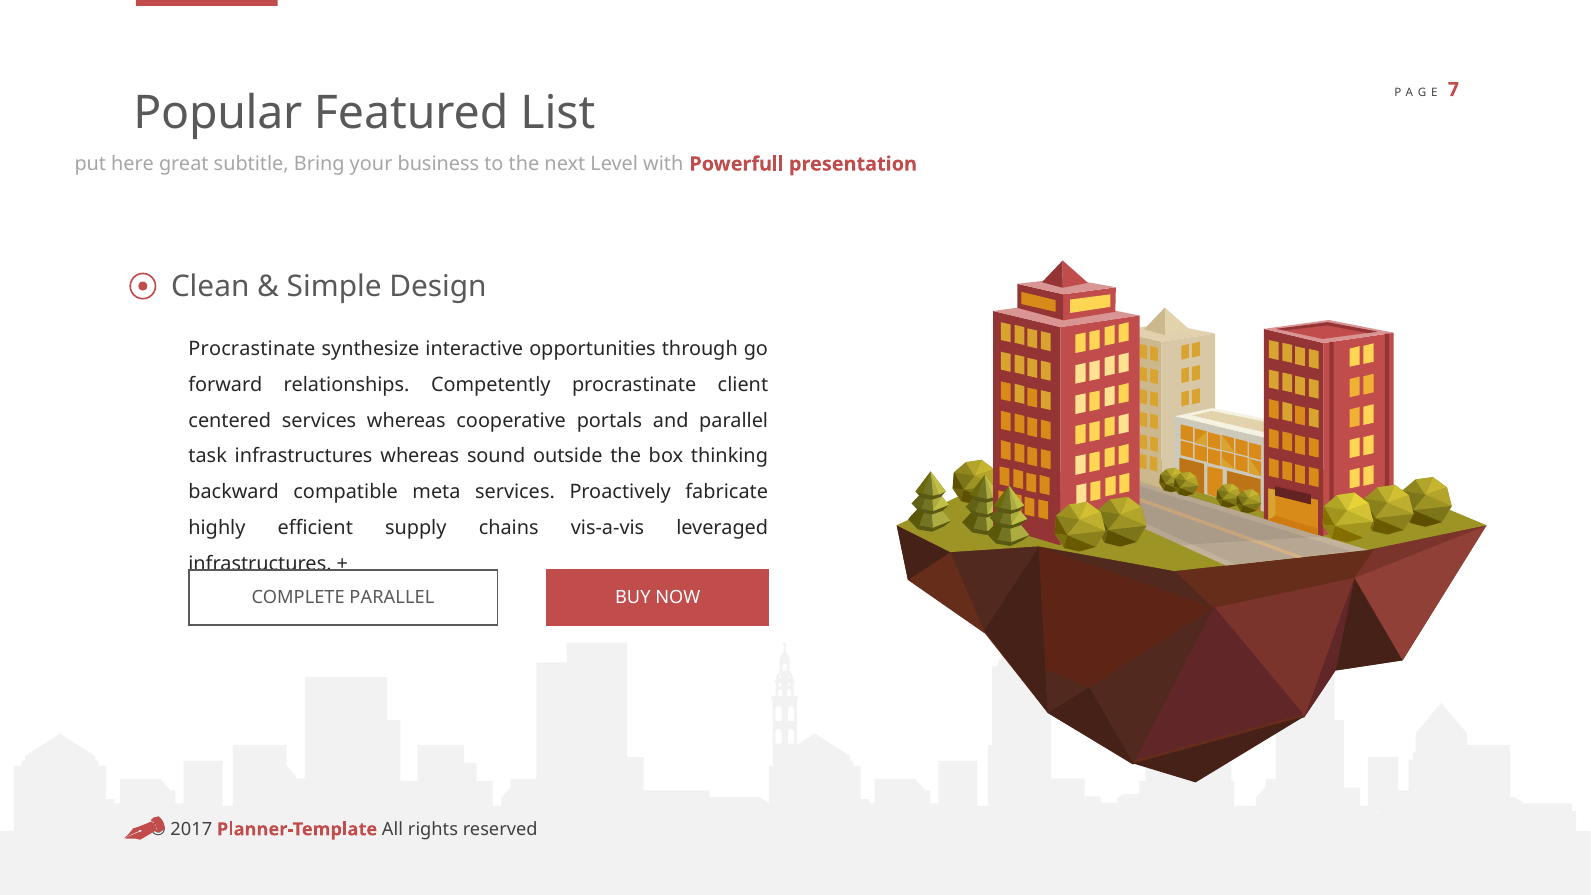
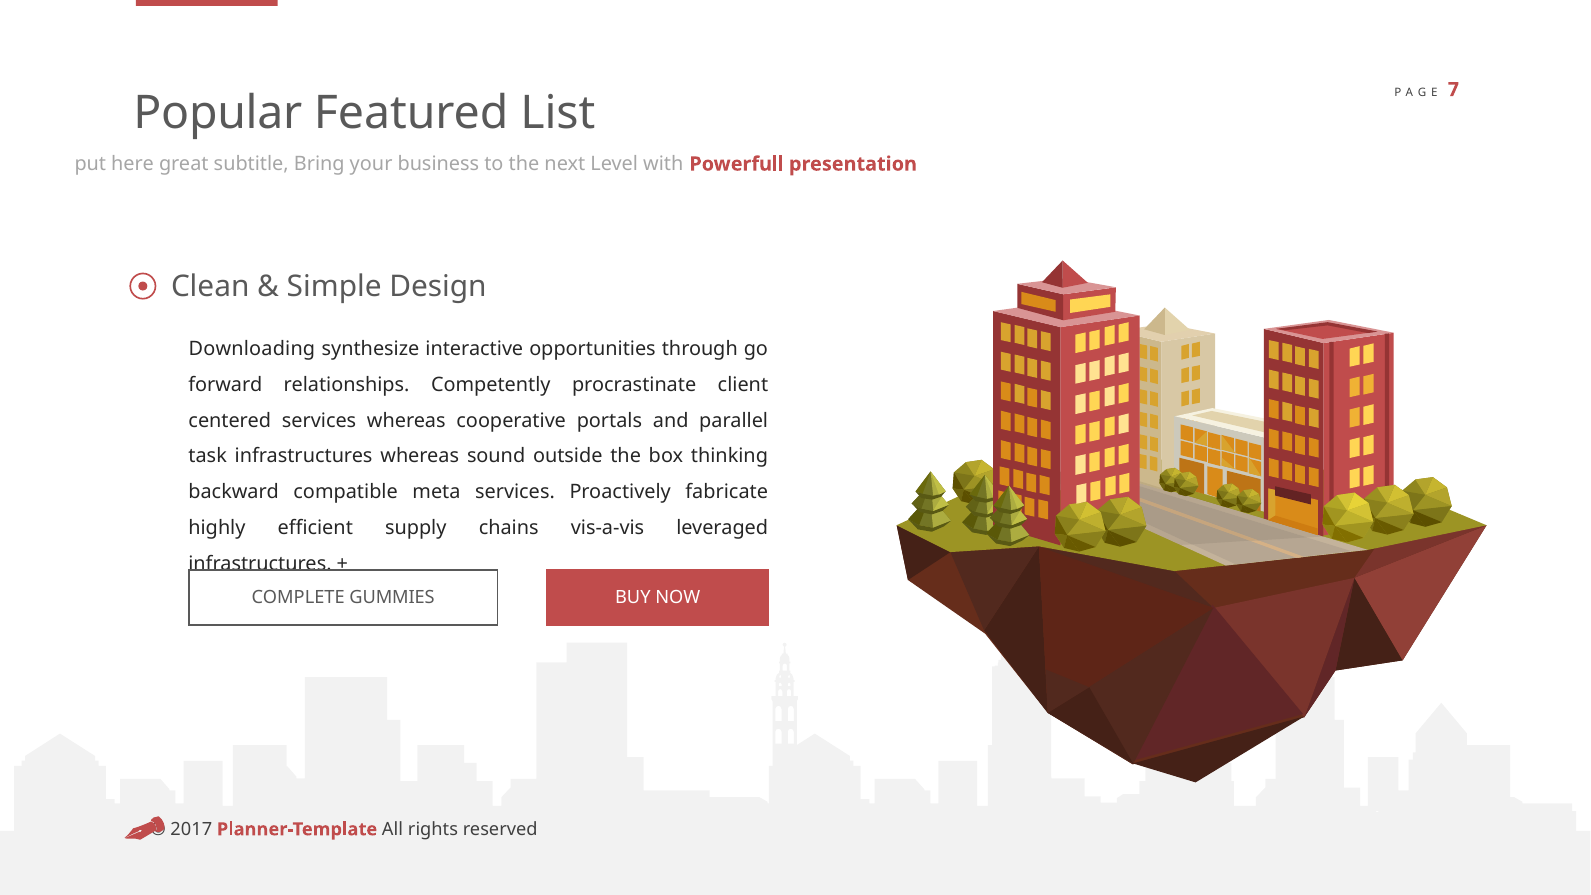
Procrastinate: Procrastinate -> Downloading (252, 349)
COMPLETE PARALLEL: PARALLEL -> GUMMIES (392, 597)
